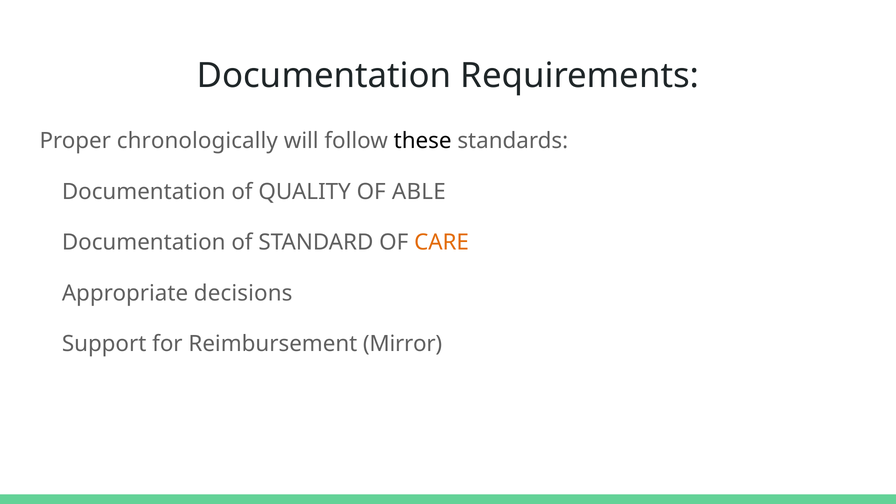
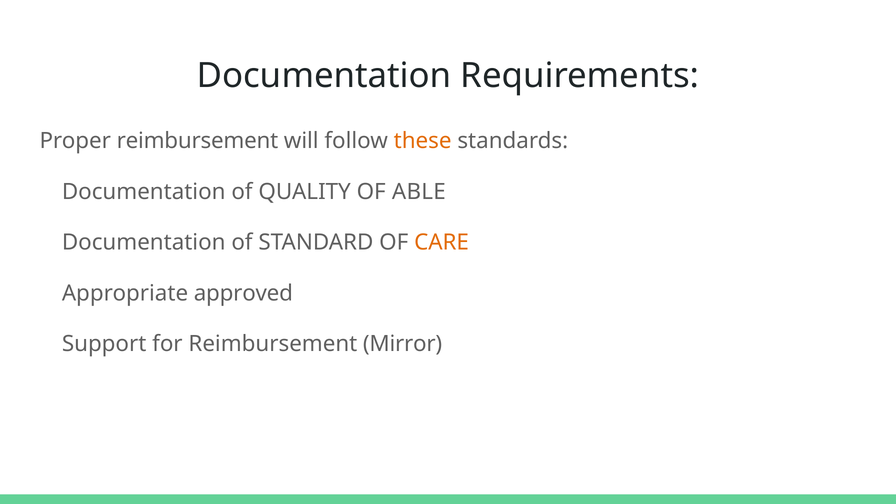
Proper chronologically: chronologically -> reimbursement (197, 141)
these colour: black -> orange (423, 141)
decisions: decisions -> approved (243, 293)
